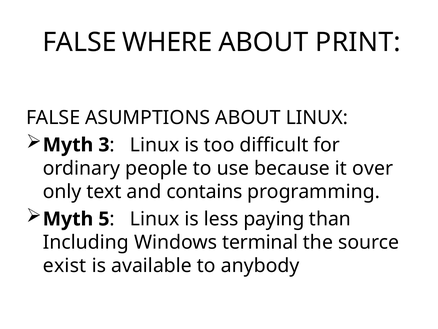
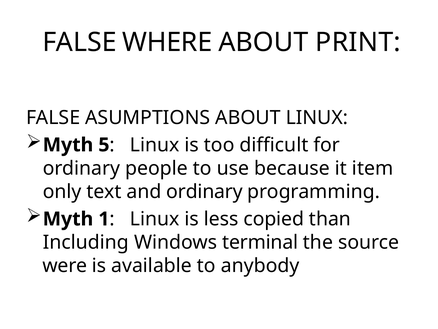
3: 3 -> 5 (104, 145)
over: over -> item (373, 168)
and contains: contains -> ordinary (204, 191)
5: 5 -> 1 (104, 219)
paying: paying -> copied (274, 219)
exist: exist -> were (65, 265)
